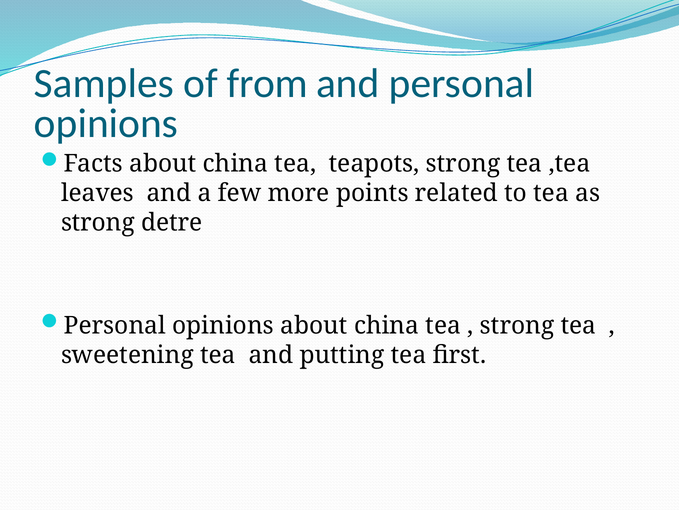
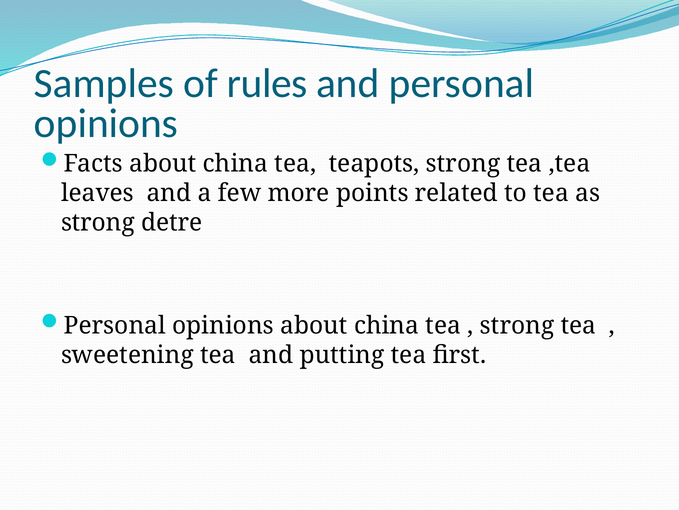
from: from -> rules (267, 84)
